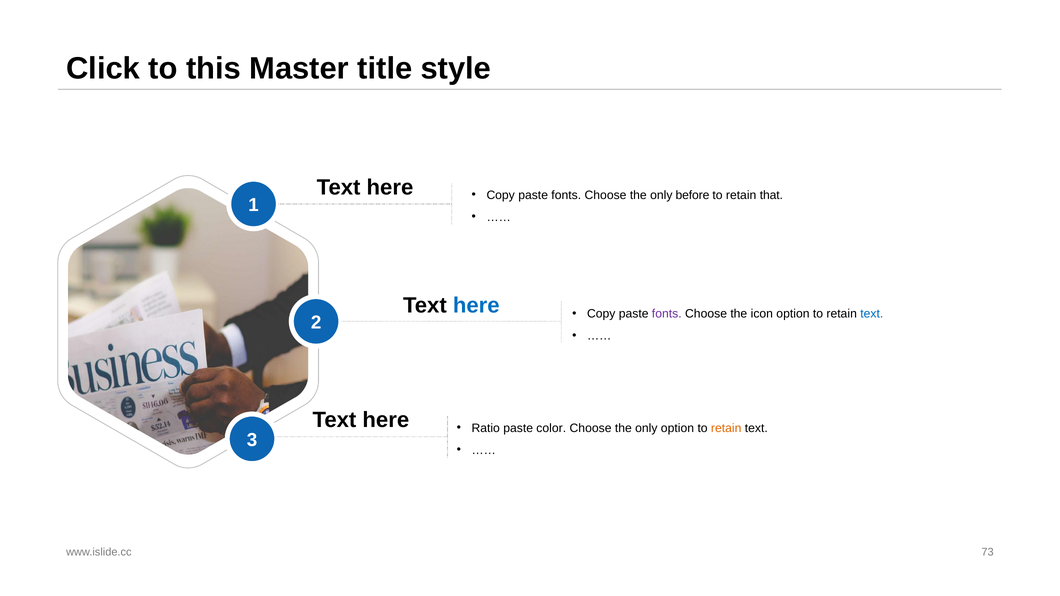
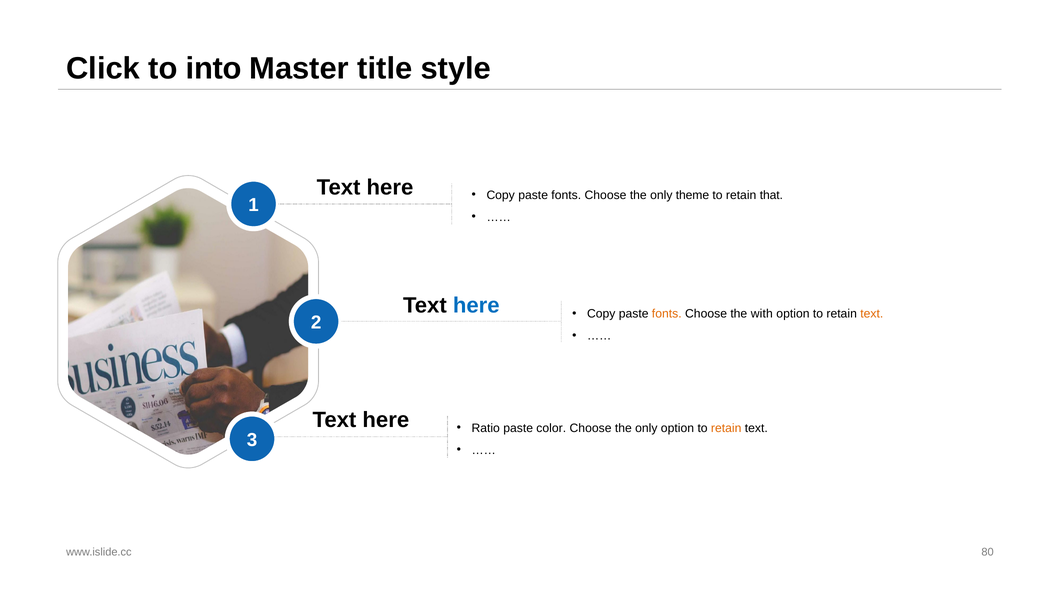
this: this -> into (214, 69)
before: before -> theme (692, 195)
fonts colour: purple -> orange (667, 314)
icon: icon -> with (762, 314)
text colour: blue -> orange (872, 314)
73: 73 -> 80 (988, 552)
